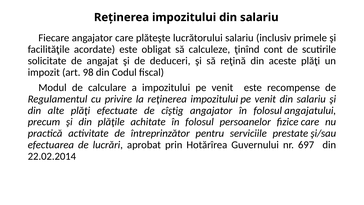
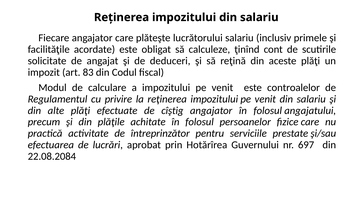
98: 98 -> 83 (88, 72)
recompense: recompense -> controalelor (294, 87)
22.02.2014: 22.02.2014 -> 22.08.2084 (52, 156)
